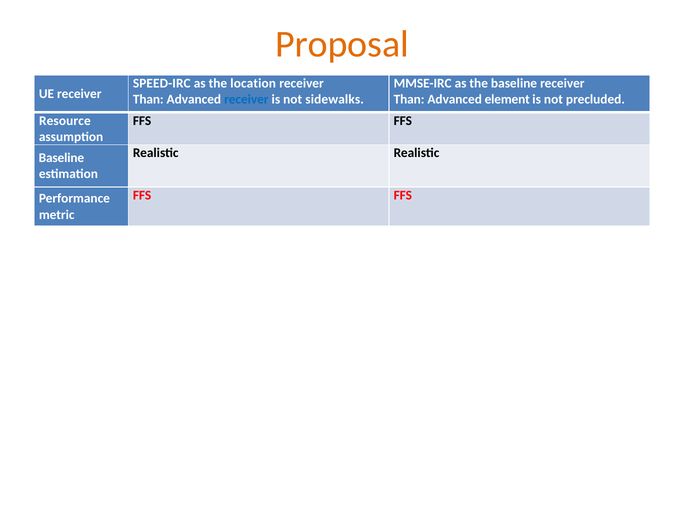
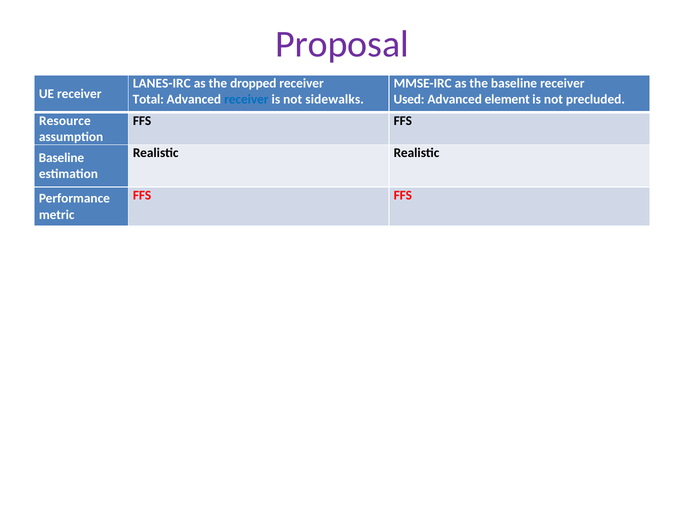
Proposal colour: orange -> purple (342, 44)
SPEED-IRC: SPEED-IRC -> LANES-IRC (162, 83)
location: location -> dropped (253, 83)
Than: Than -> Total (148, 99)
Than: Than -> Used (409, 99)
